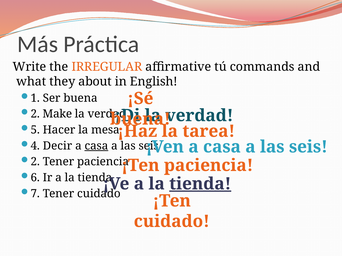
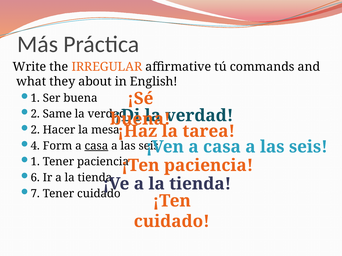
Make: Make -> Same (57, 114)
5: 5 -> 2 (35, 130)
Decir: Decir -> Form (57, 146)
2: 2 -> 1 (35, 162)
tienda underline: present -> none (200, 184)
